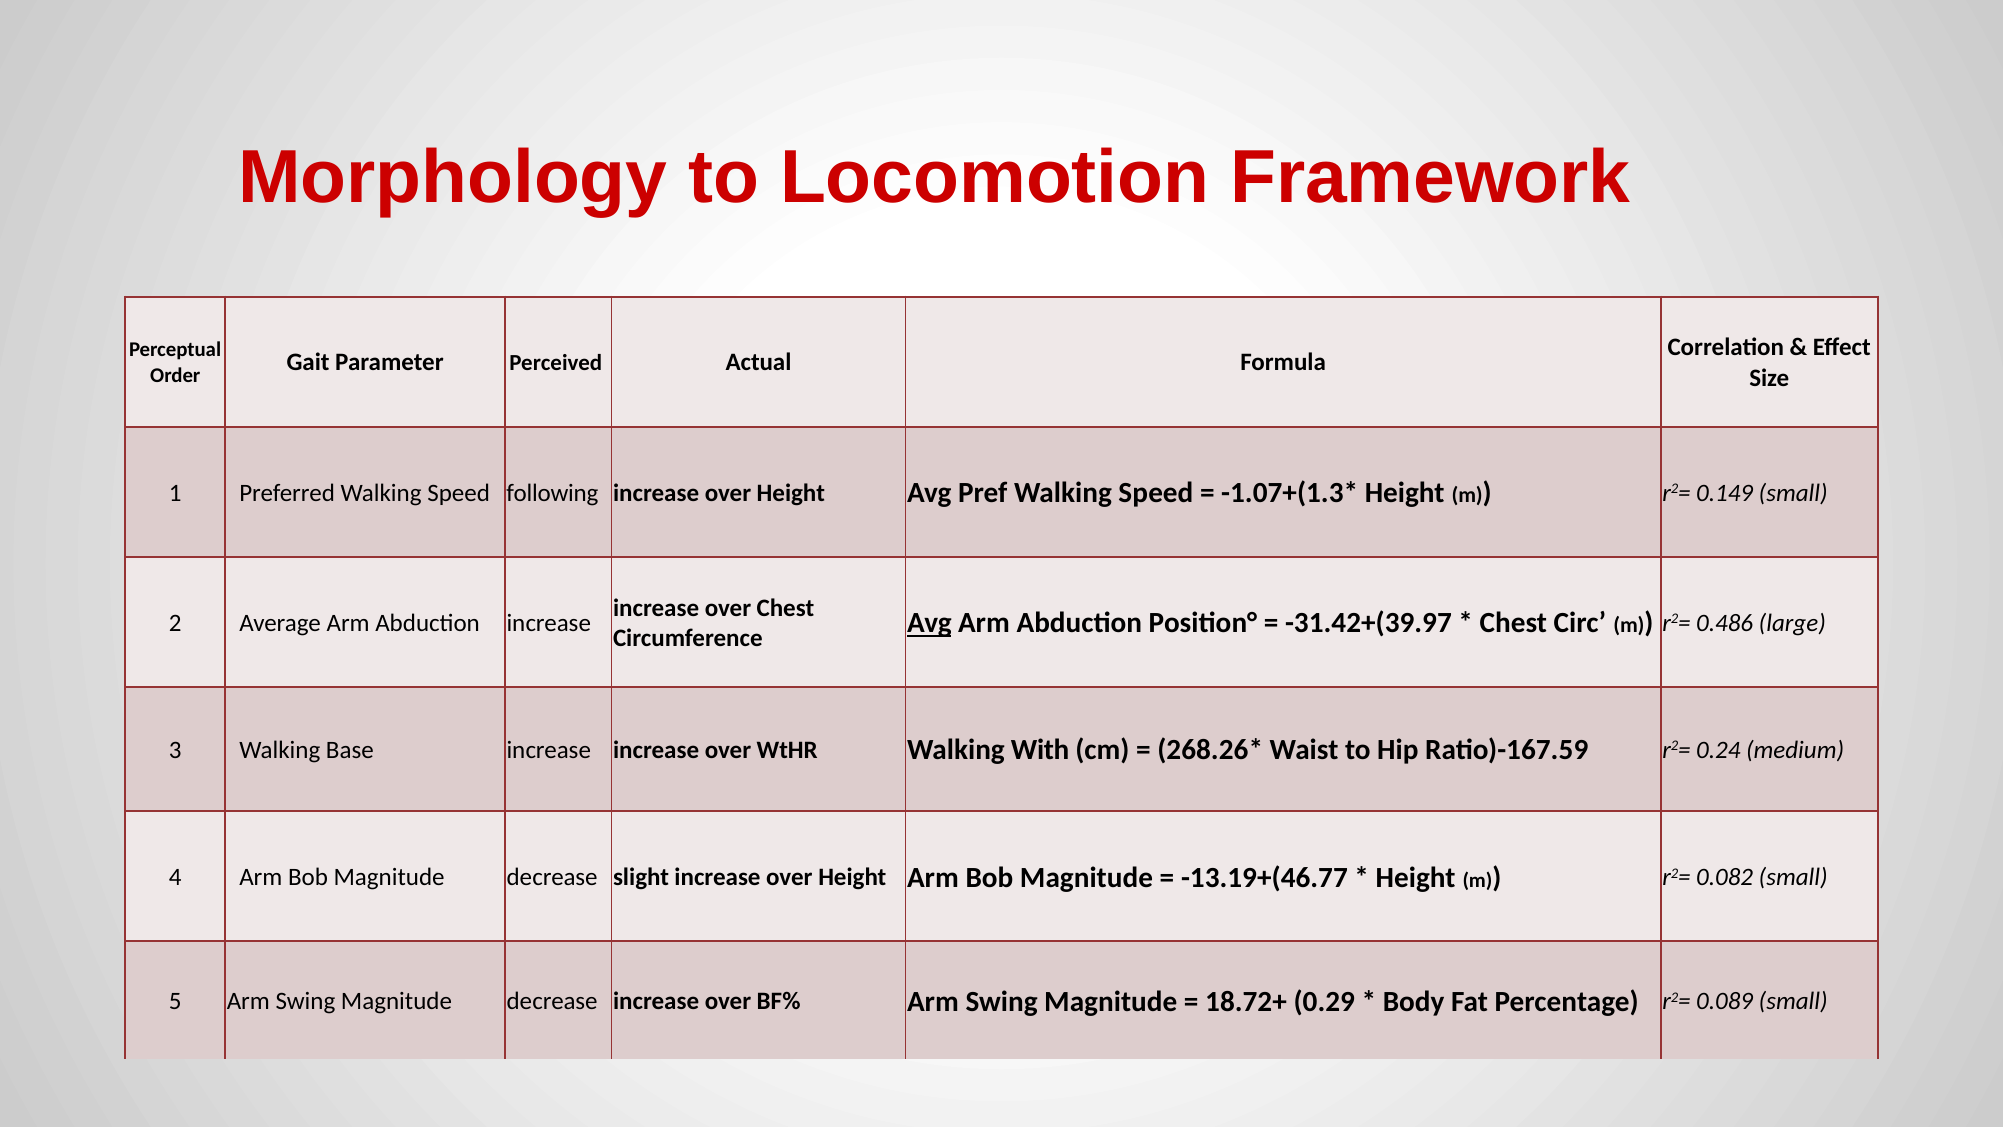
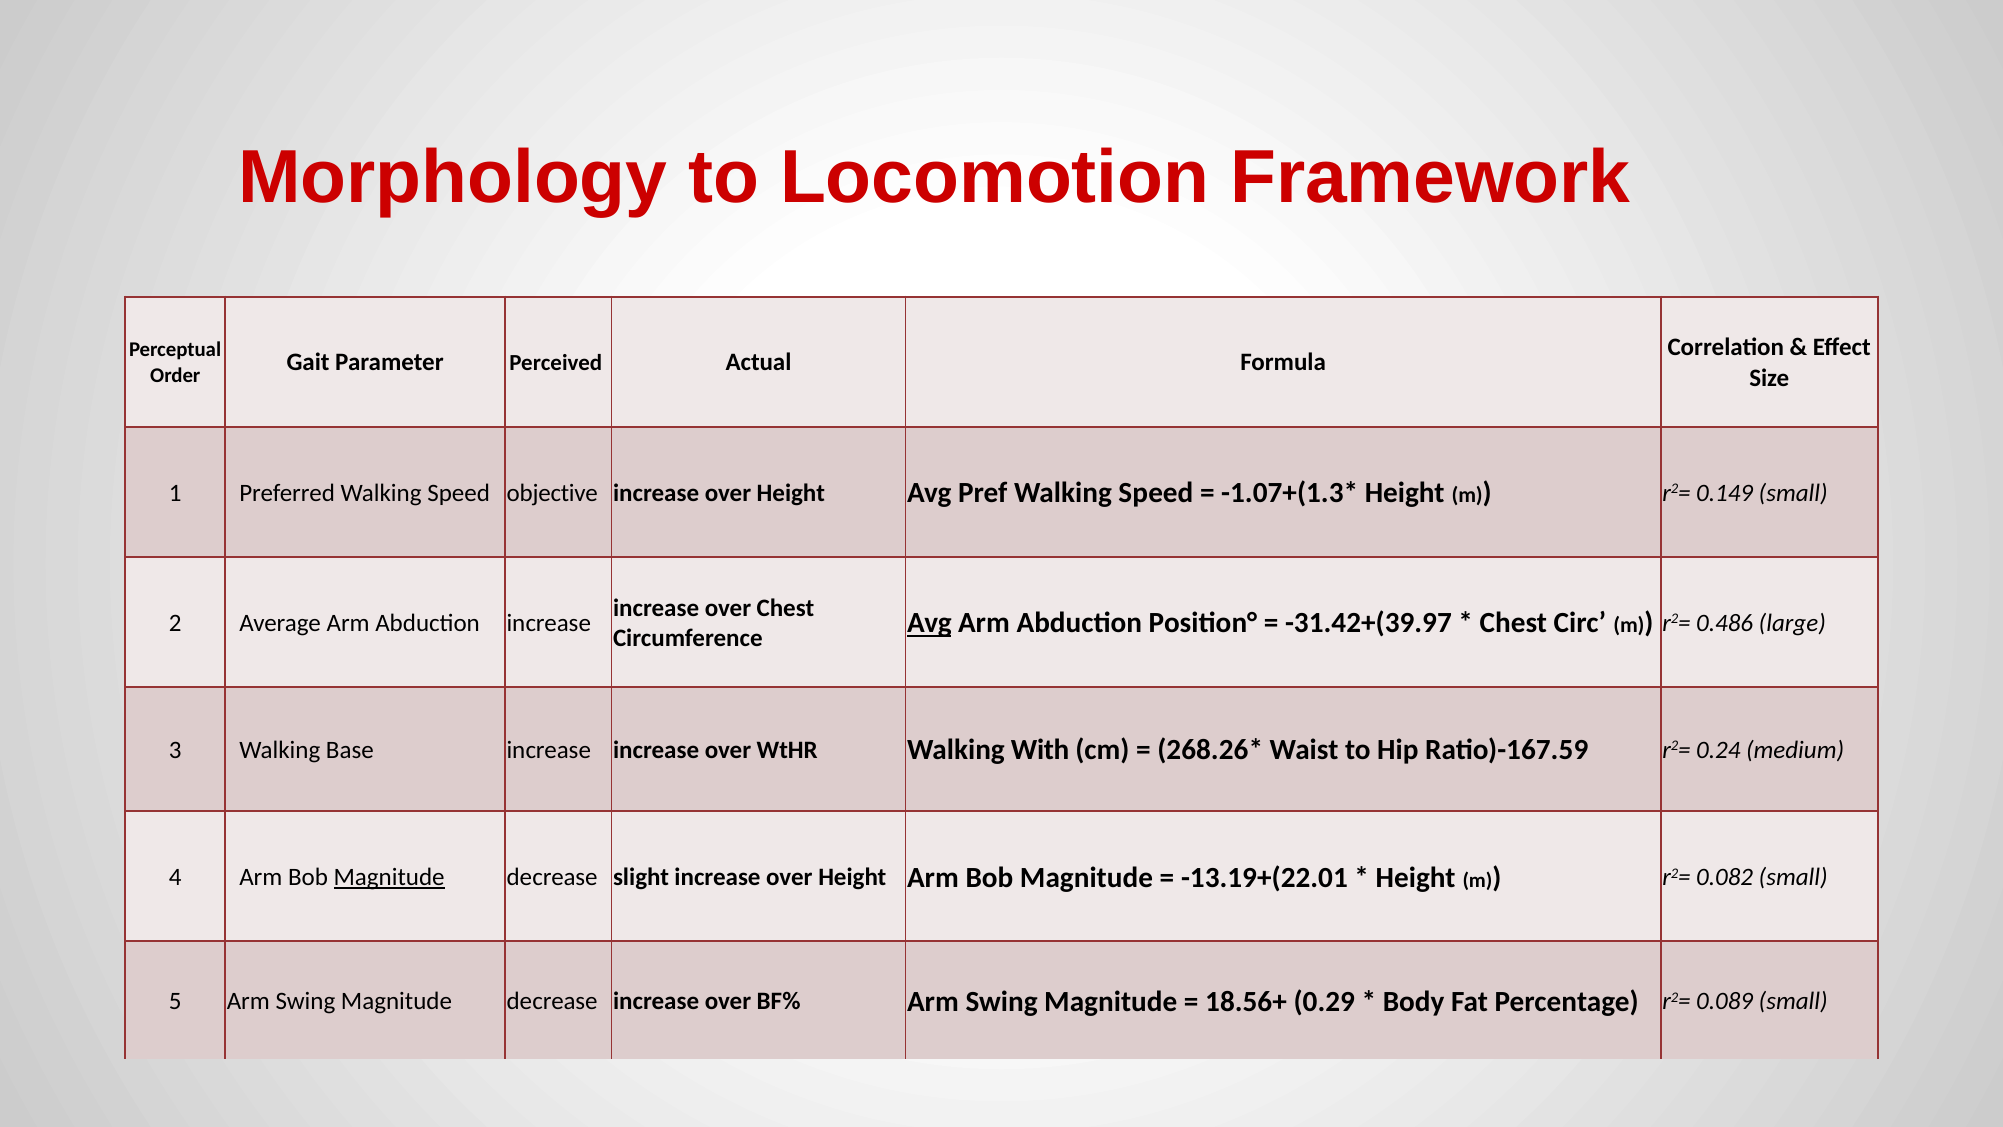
following: following -> objective (552, 493)
Magnitude underline: none -> present (389, 877)
-13.19+(46.77: -13.19+(46.77 -> -13.19+(22.01 (1264, 877)
18.72+: 18.72+ -> 18.56+ (1246, 1001)
